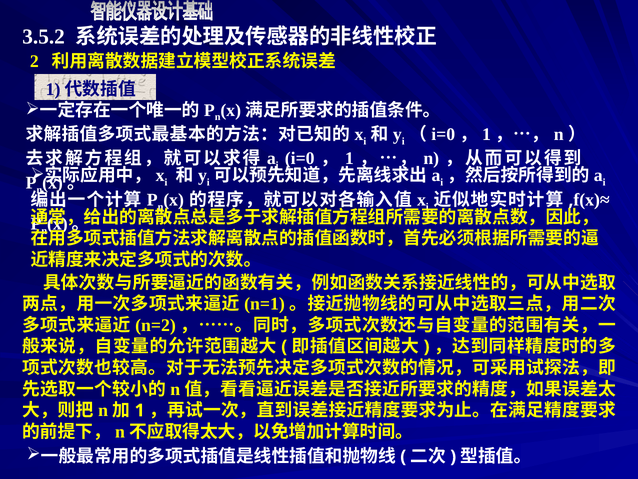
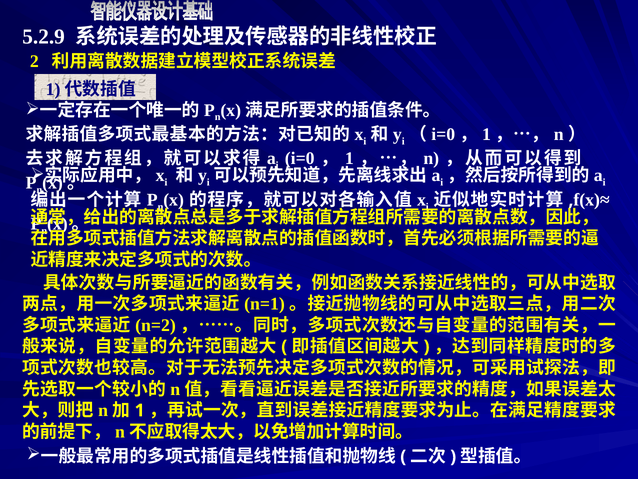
3.5.2: 3.5.2 -> 5.2.9 (44, 37)
